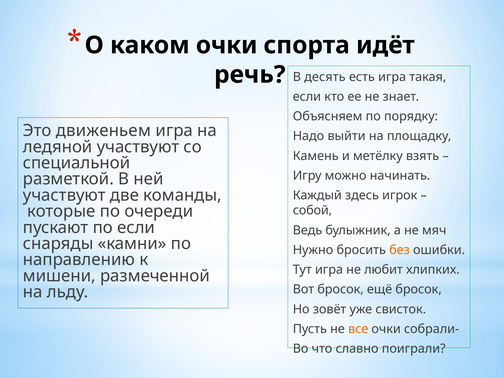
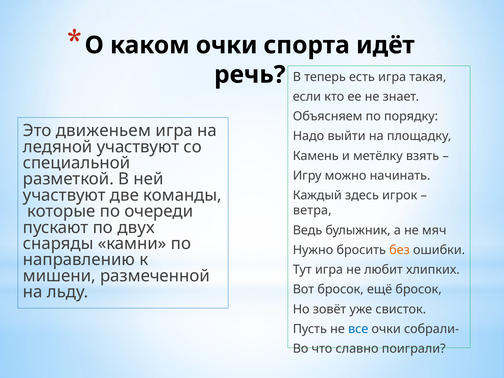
десять: десять -> теперь (325, 77)
собой: собой -> ветра (312, 210)
по если: если -> двух (136, 227)
все colour: orange -> blue (358, 329)
